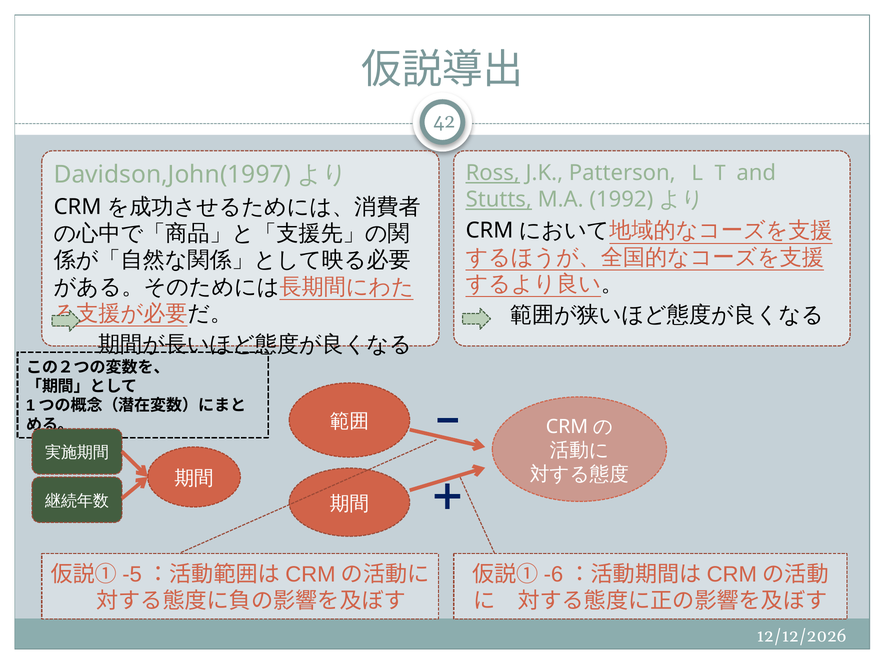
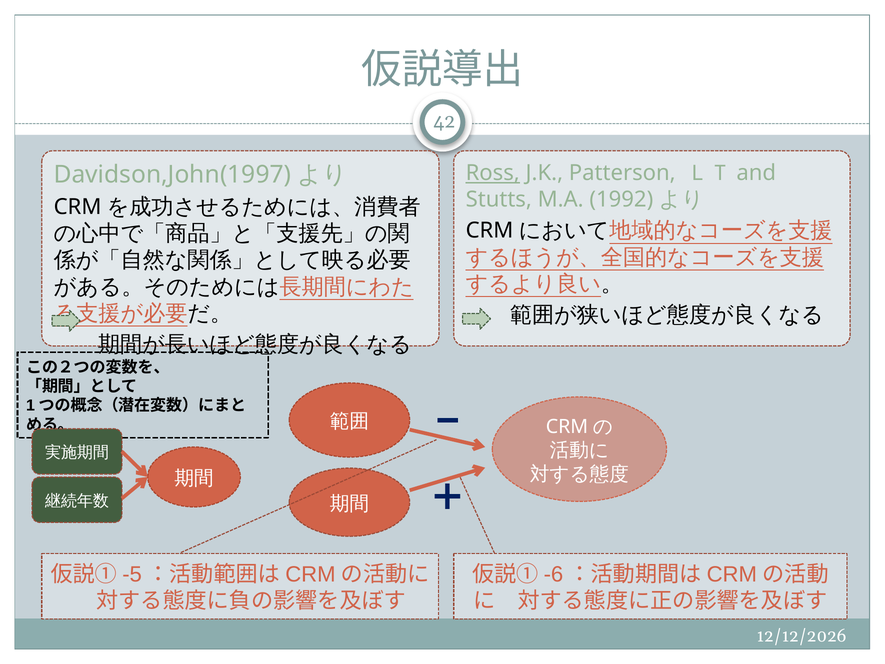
Stutts underline: present -> none (499, 200)
